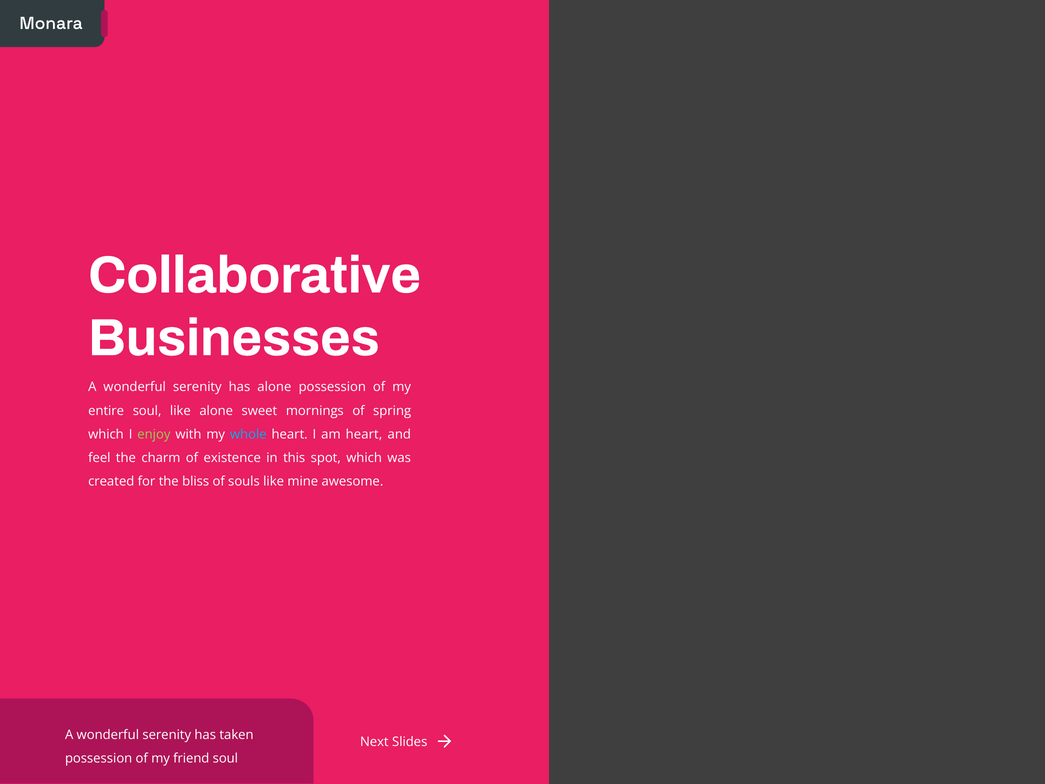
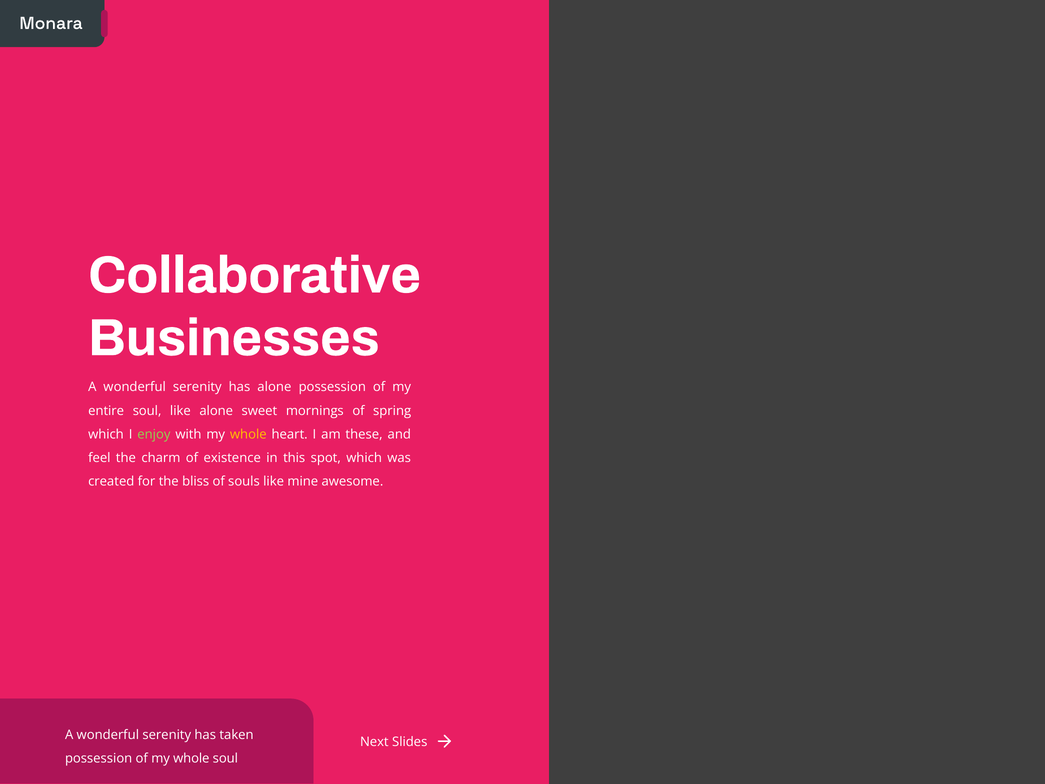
whole colour: light blue -> yellow (248, 434)
am heart: heart -> these (364, 434)
of my friend: friend -> whole (191, 758)
